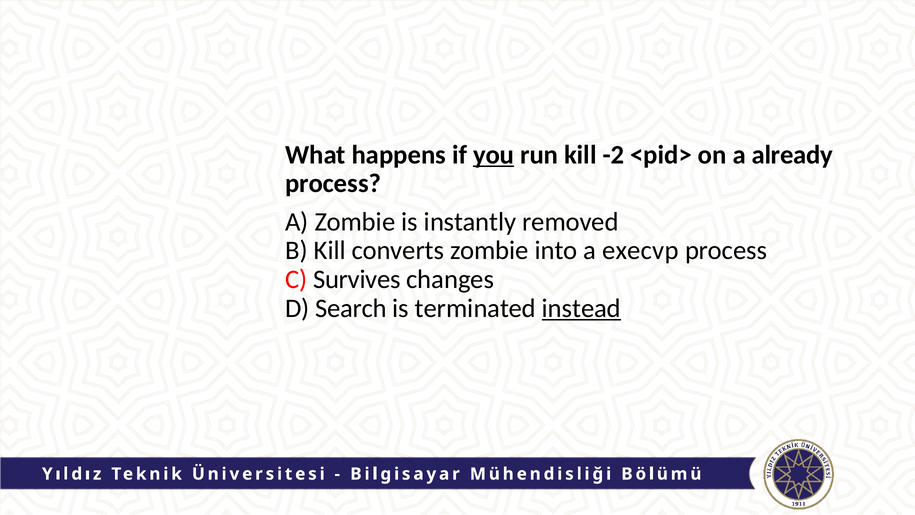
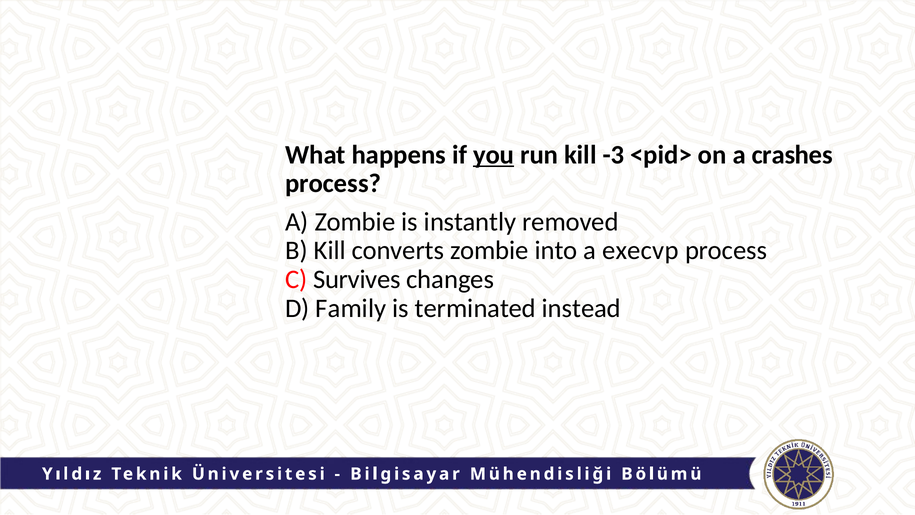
-2: -2 -> -3 (613, 155)
already: already -> crashes (792, 155)
Search: Search -> Family (351, 308)
instead underline: present -> none (581, 308)
